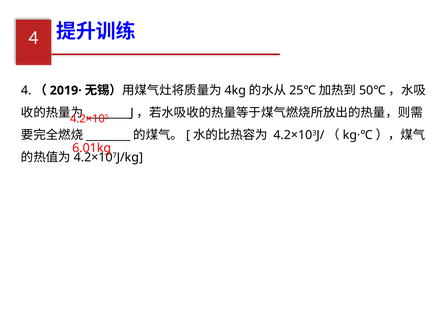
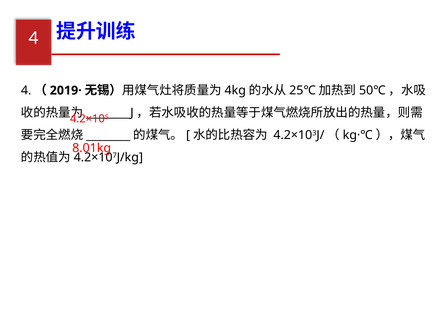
6.01kg: 6.01kg -> 8.01kg (92, 148)
